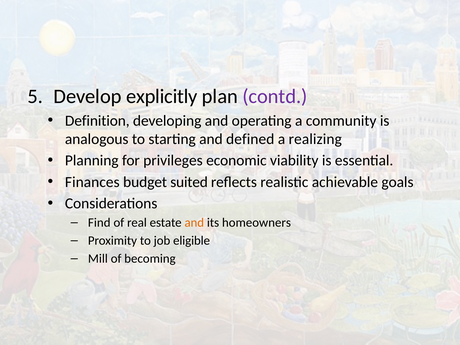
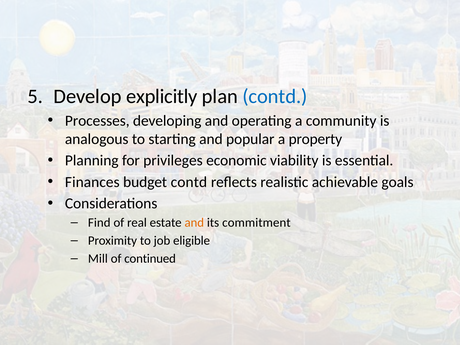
contd colour: purple -> blue (275, 97)
Definition: Definition -> Processes (97, 121)
defined: defined -> popular (250, 139)
realizing: realizing -> property (315, 139)
budget suited: suited -> contd (189, 182)
homeowners: homeowners -> commitment (256, 223)
becoming: becoming -> continued (150, 259)
